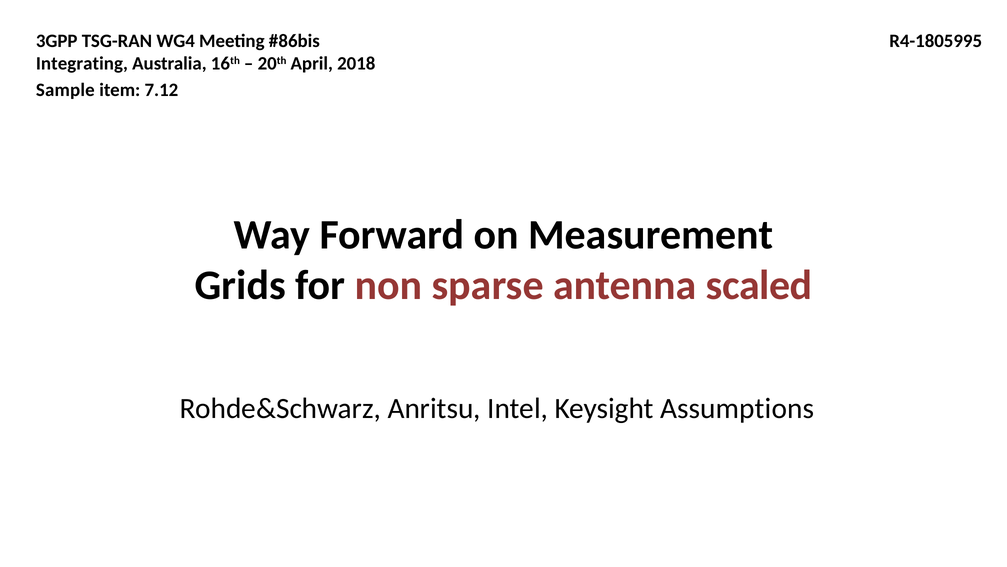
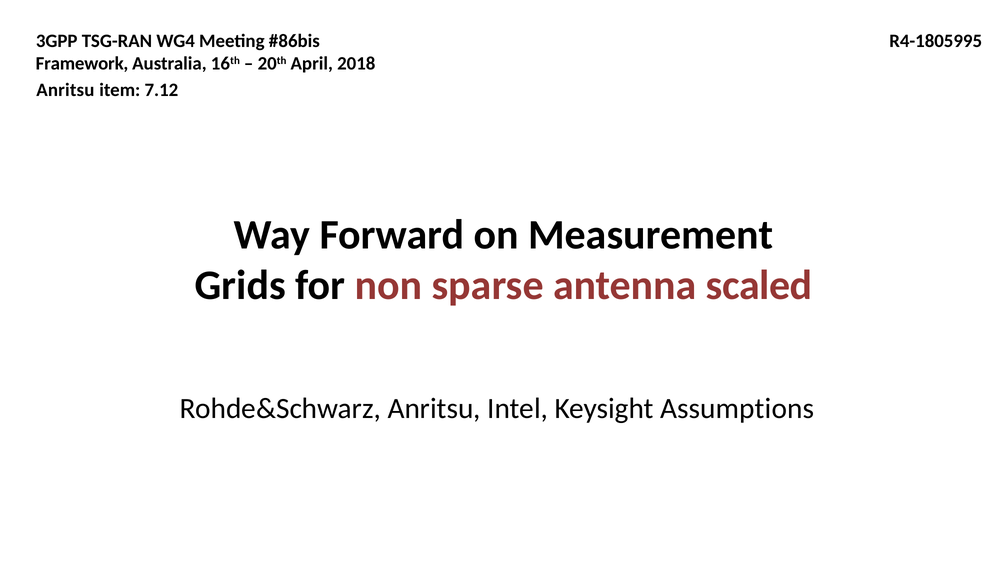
Integrating: Integrating -> Framework (82, 64)
Sample: Sample -> Anritsu (65, 90)
